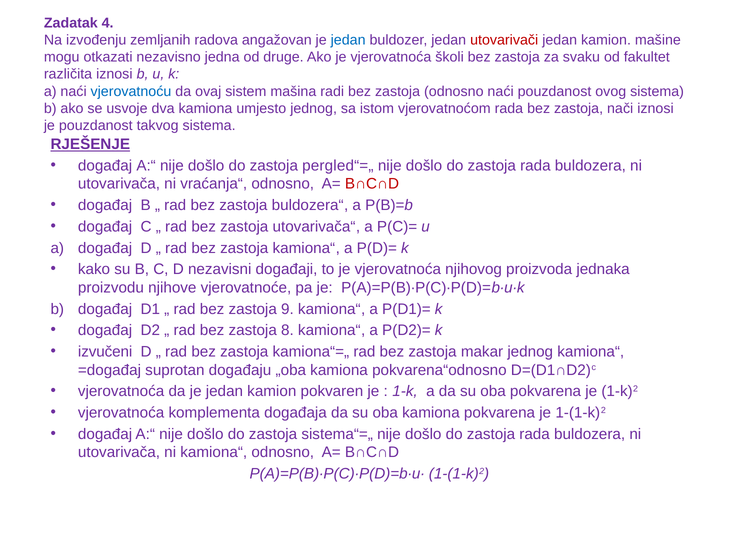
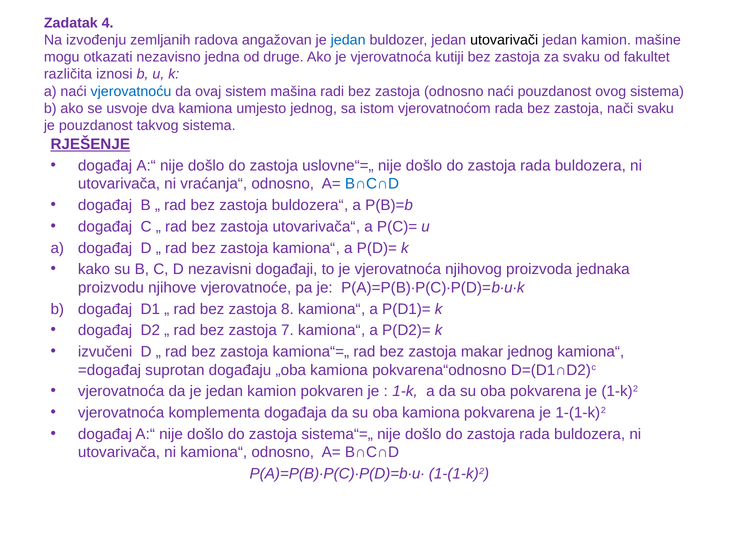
utovarivači colour: red -> black (504, 40)
školi: školi -> kutiji (450, 57)
nači iznosi: iznosi -> svaku (656, 108)
pergled“=„: pergled“=„ -> uslovne“=„ (338, 166)
B∩C∩D colour: red -> blue (372, 184)
9: 9 -> 8 (287, 309)
8: 8 -> 7 (287, 330)
